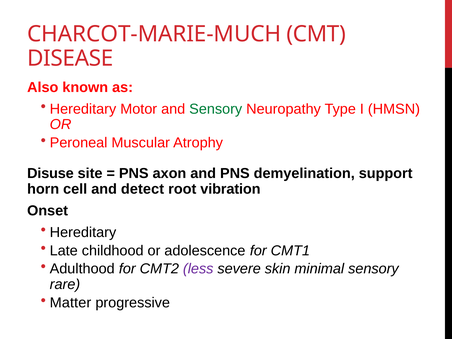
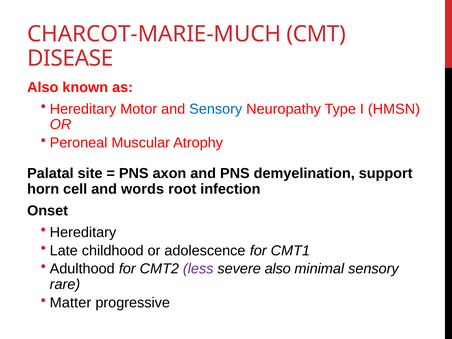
Sensory colour: green -> blue (216, 109)
Disuse: Disuse -> Palatal (50, 173)
detect: detect -> words (143, 189)
vibration: vibration -> infection (230, 189)
severe skin: skin -> also (278, 269)
